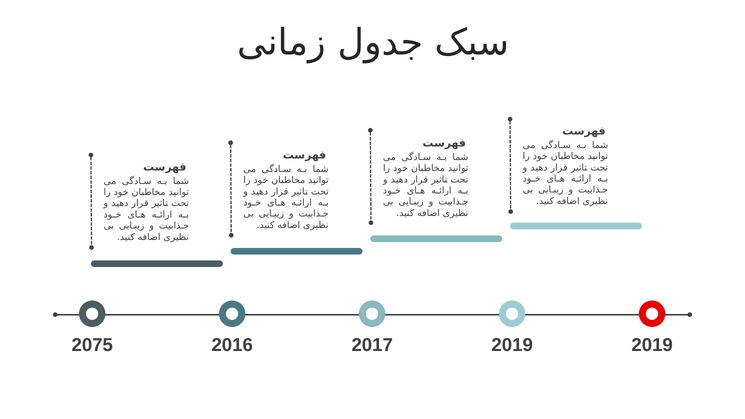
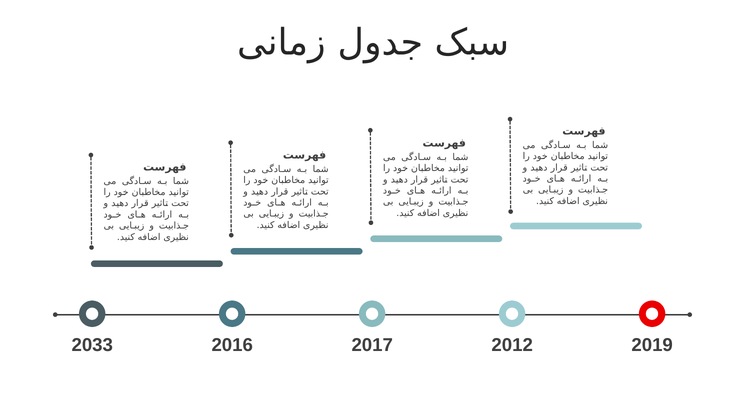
2075: 2075 -> 2033 (92, 345)
2017 2019: 2019 -> 2012 (512, 345)
